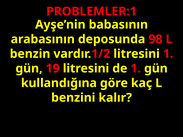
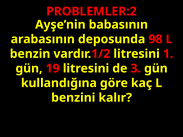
PROBLEMLER:1: PROBLEMLER:1 -> PROBLEMLER:2 (91, 11)
de 1: 1 -> 3 (136, 69)
